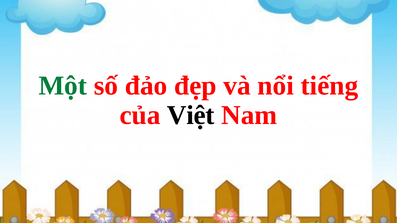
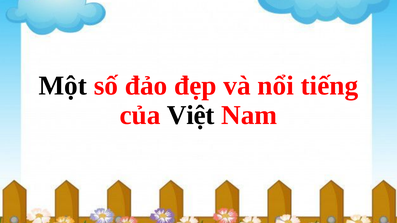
Một colour: green -> black (63, 86)
